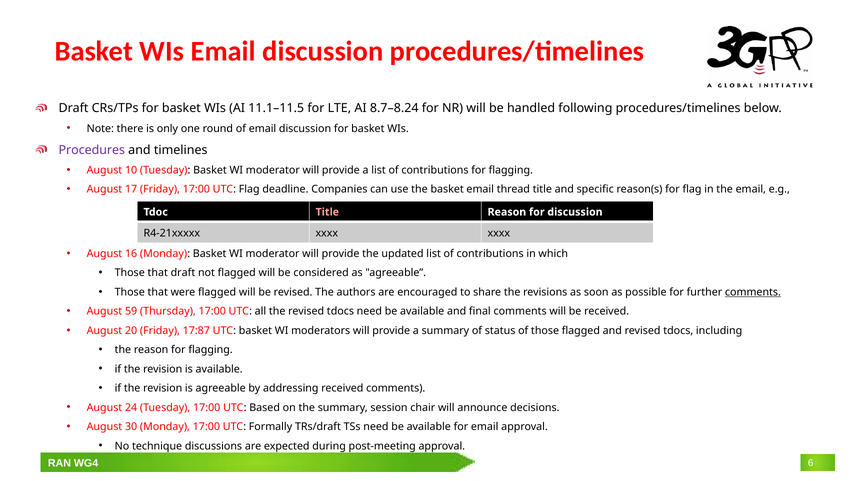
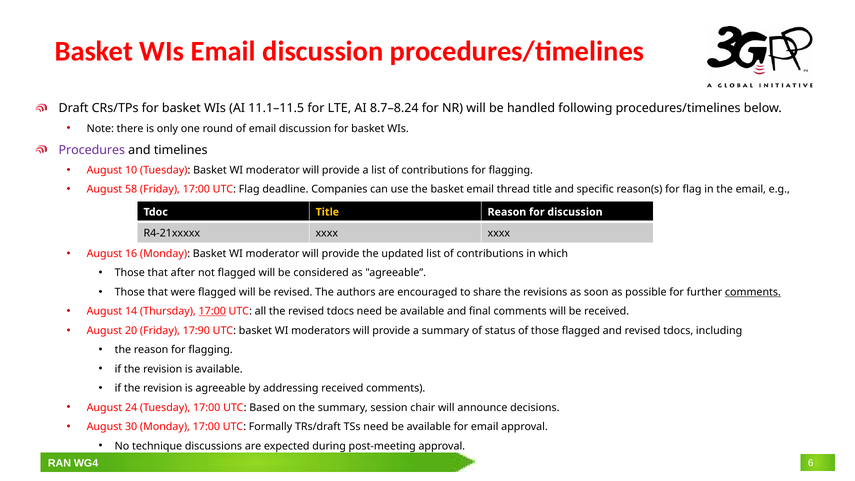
17: 17 -> 58 (131, 189)
Title colour: pink -> yellow (327, 212)
that draft: draft -> after (183, 273)
59: 59 -> 14 (131, 311)
17:00 underline: none -> present (212, 311)
17:87: 17:87 -> 17:90 (196, 331)
